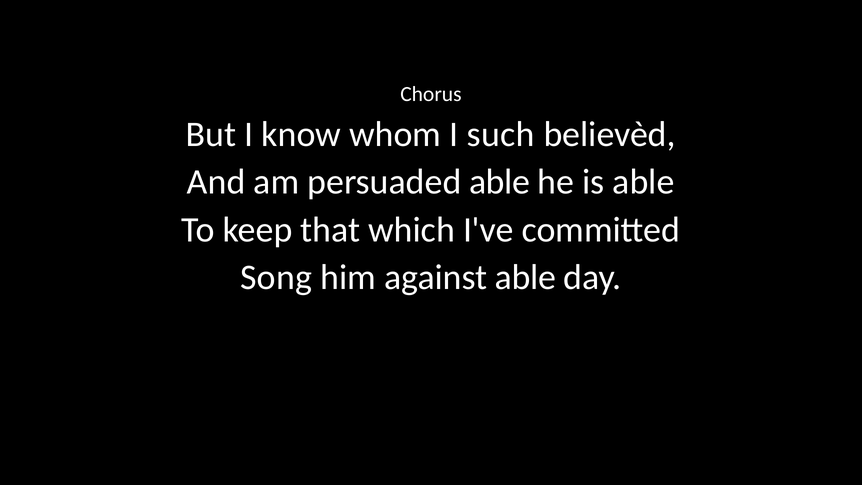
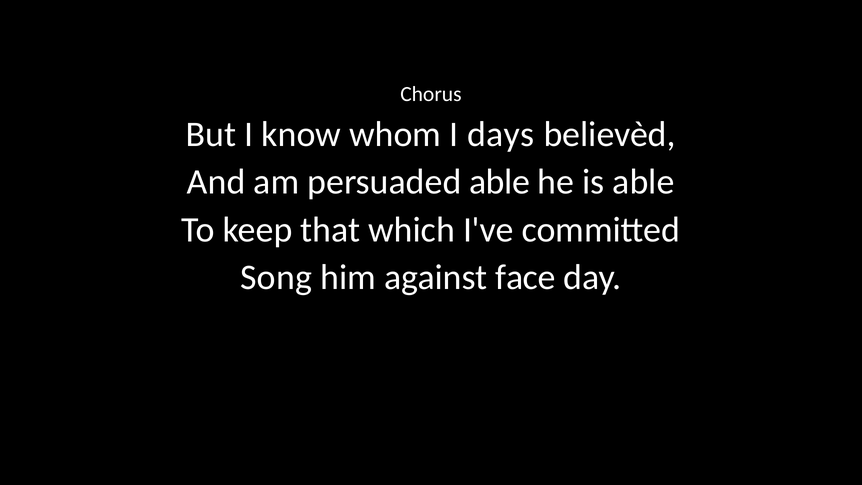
such: such -> days (501, 134)
against able: able -> face (525, 278)
